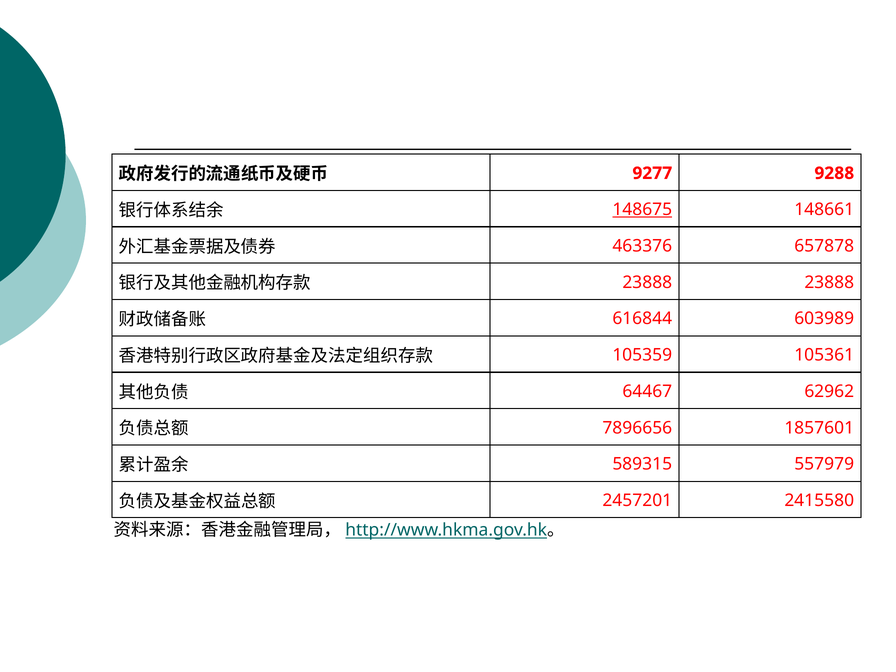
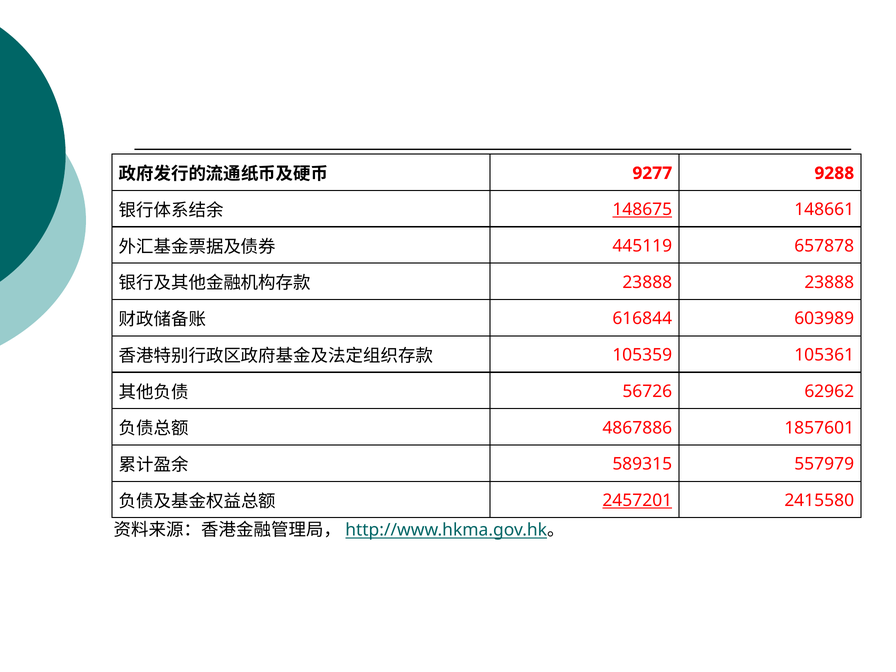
463376: 463376 -> 445119 (642, 246)
64467: 64467 -> 56726 (647, 391)
7896656: 7896656 -> 4867886 (637, 428)
2457201 underline: none -> present (637, 501)
